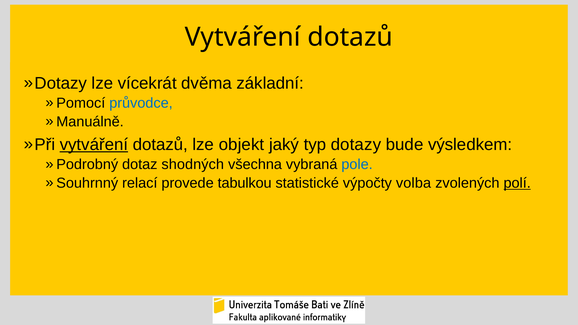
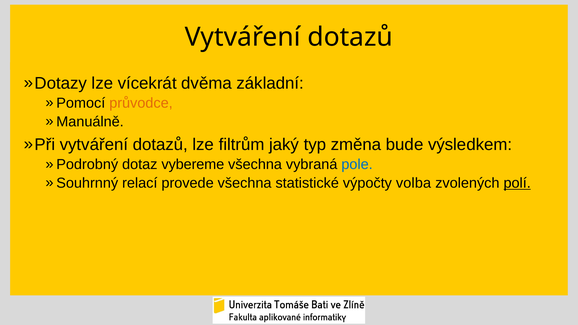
průvodce colour: blue -> orange (141, 103)
vytváření underline: present -> none (94, 145)
objekt: objekt -> filtrům (242, 145)
dotazy: dotazy -> změna (356, 145)
shodných: shodných -> vybereme (193, 165)
provede tabulkou: tabulkou -> všechna (245, 183)
